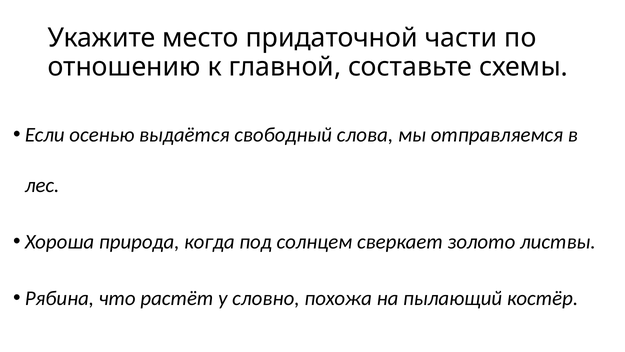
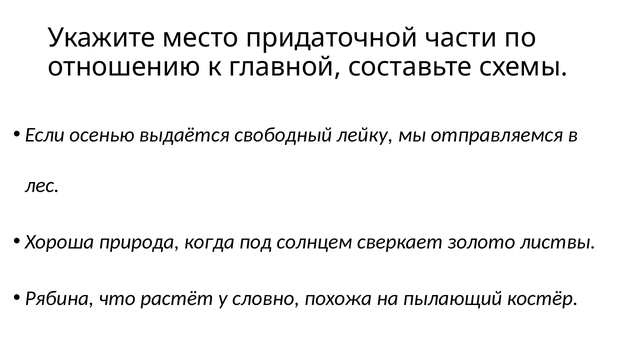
слова: слова -> лейку (365, 135)
